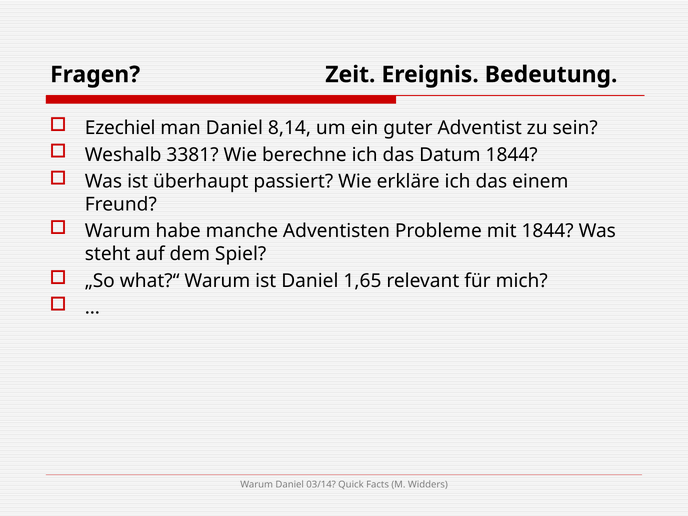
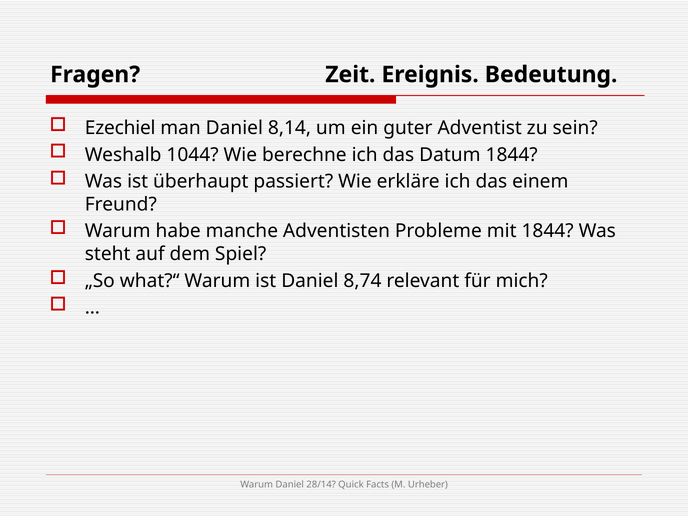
3381: 3381 -> 1044 (193, 155)
1,65: 1,65 -> 8,74 (362, 281)
03/14: 03/14 -> 28/14 (321, 485)
Widders: Widders -> Urheber (428, 485)
